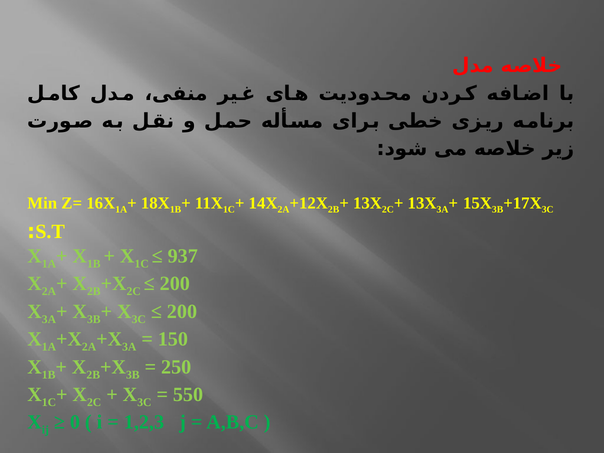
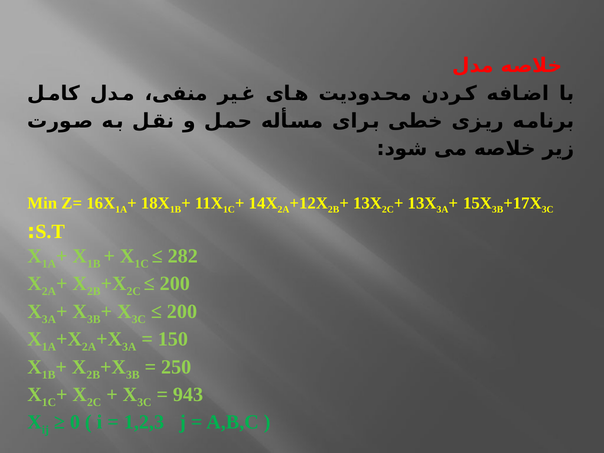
937: 937 -> 282 (183, 256)
550: 550 -> 943 (188, 395)
